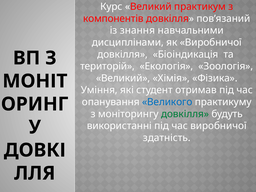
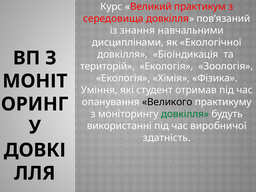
компонентів: компонентів -> середовища (113, 19)
як Виробничої: Виробничої -> Екологічної (211, 42)
Великий: Великий -> Екологія (123, 78)
Великого colour: blue -> black (167, 102)
